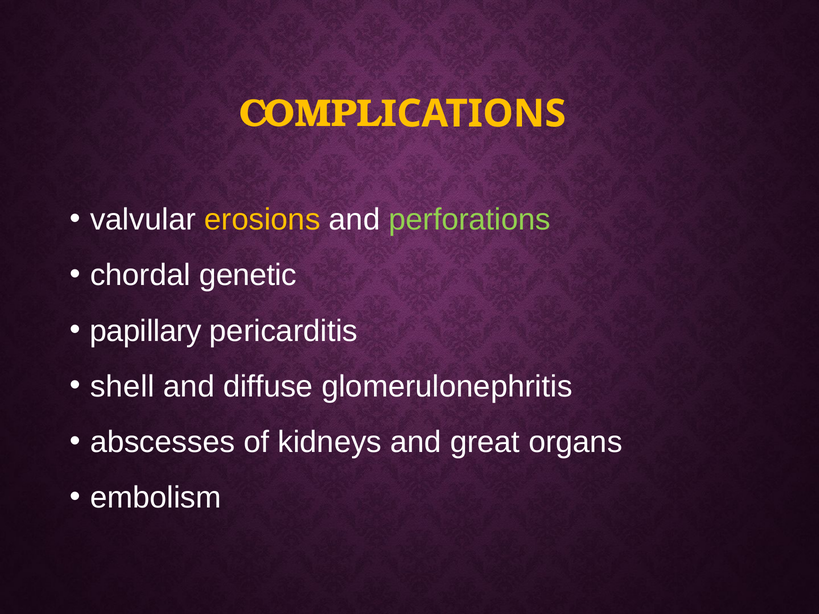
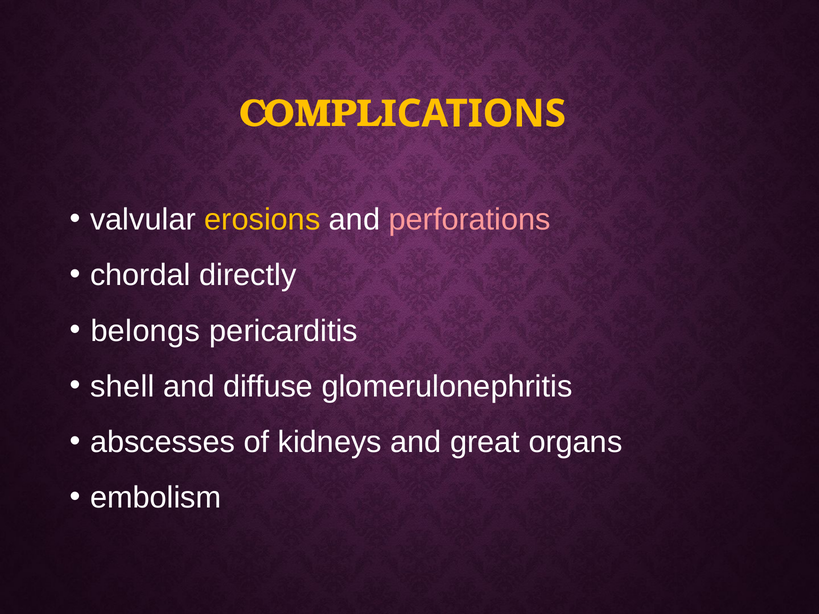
perforations colour: light green -> pink (470, 220)
genetic: genetic -> directly (248, 275)
papillary: papillary -> belongs (145, 331)
